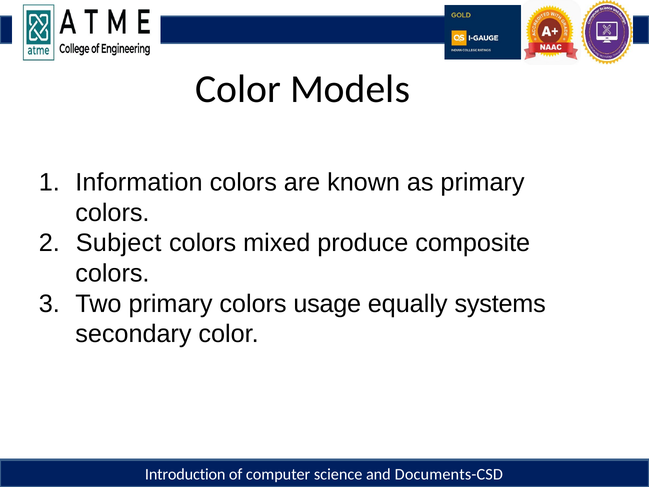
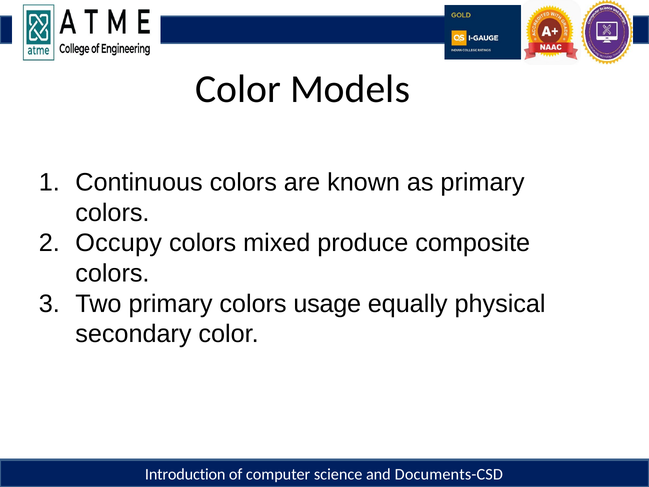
Information: Information -> Continuous (139, 182)
Subject: Subject -> Occupy (119, 243)
systems: systems -> physical (500, 304)
